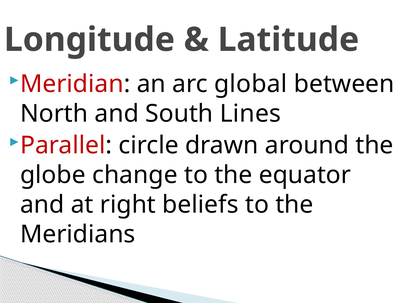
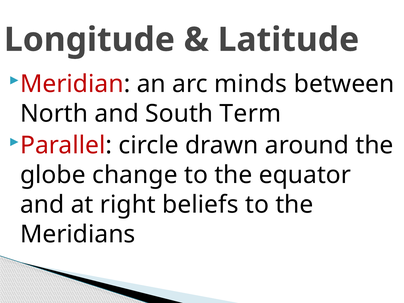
global: global -> minds (251, 84)
Lines: Lines -> Term (250, 114)
